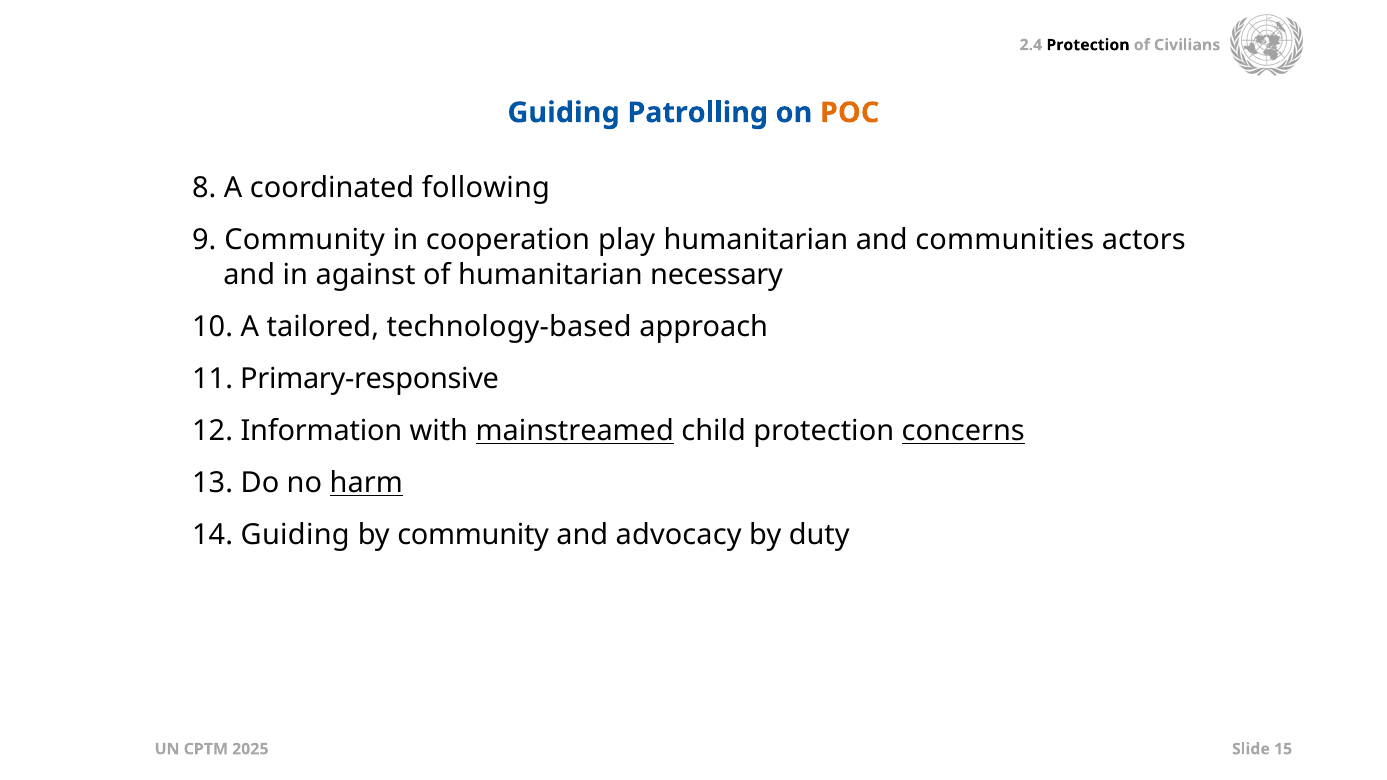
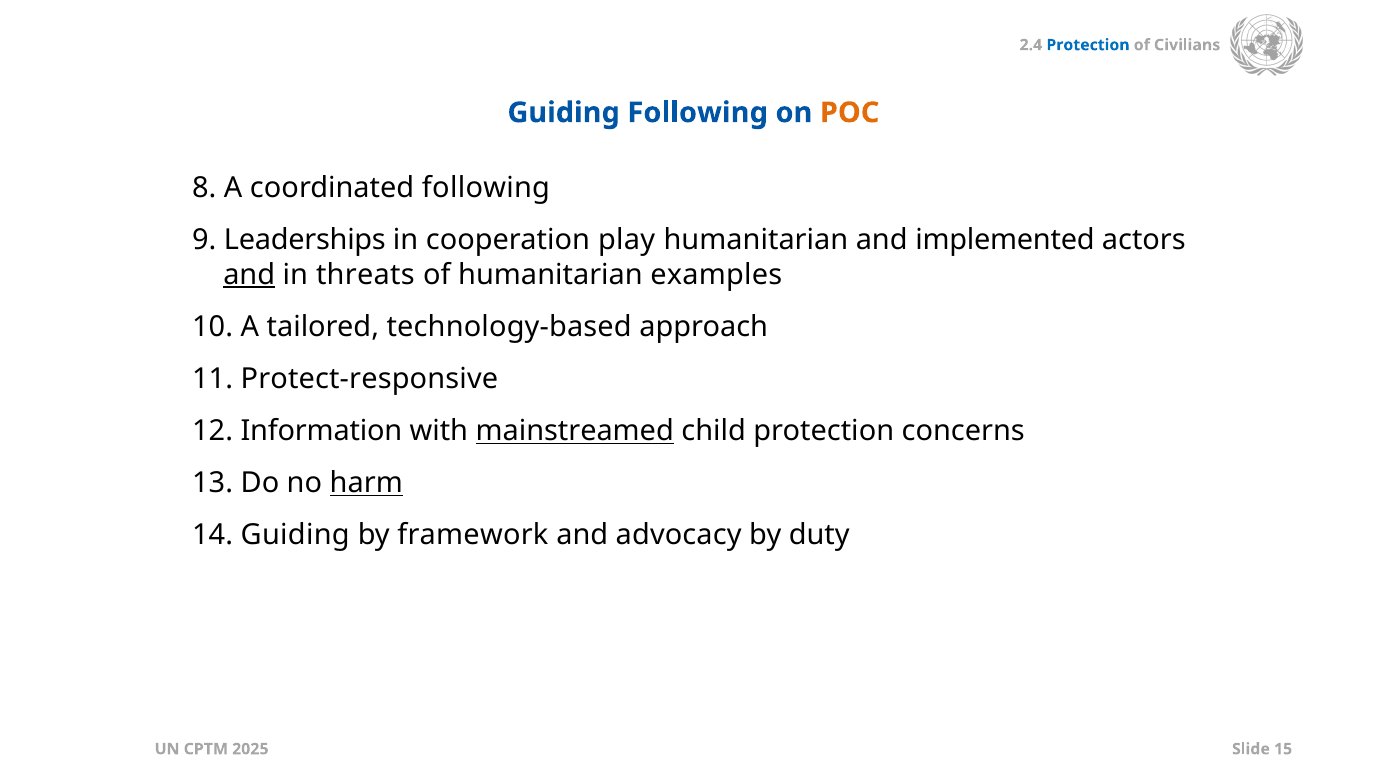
Protection colour: black -> blue (1088, 45)
Guiding Patrolling: Patrolling -> Following (698, 113)
9 Community: Community -> Leaderships (305, 240)
communities: communities -> implemented (1005, 240)
and underline: none -> present (249, 275)
against: against -> threats (365, 275)
necessary: necessary -> examples (716, 275)
Primary-responsive: Primary-responsive -> Protect-responsive (369, 379)
concerns underline: present -> none (963, 431)
by community: community -> framework (473, 535)
